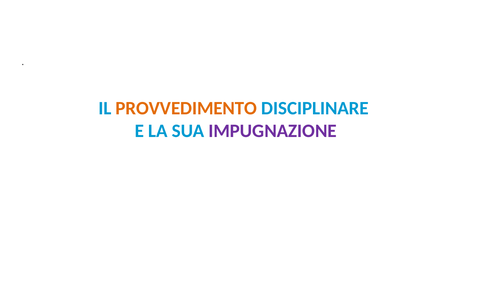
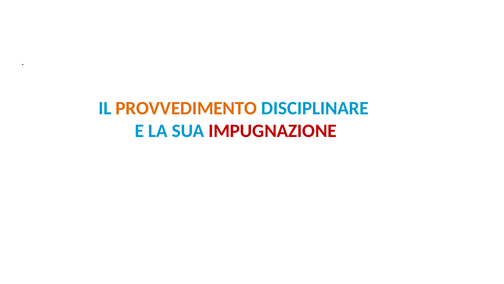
IMPUGNAZIONE colour: purple -> red (273, 131)
